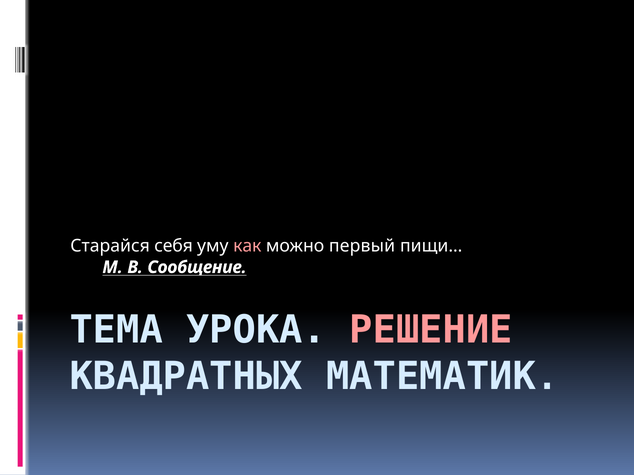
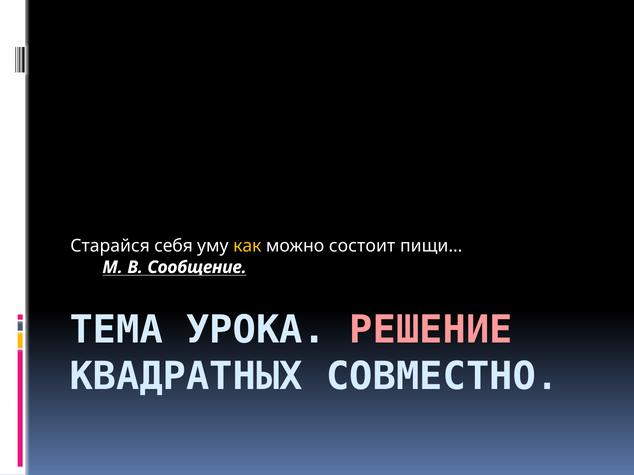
как colour: pink -> yellow (247, 246)
первый: первый -> состоит (362, 246)
МАТЕМАТИК: МАТЕМАТИК -> СОВМЕСТНО (431, 377)
